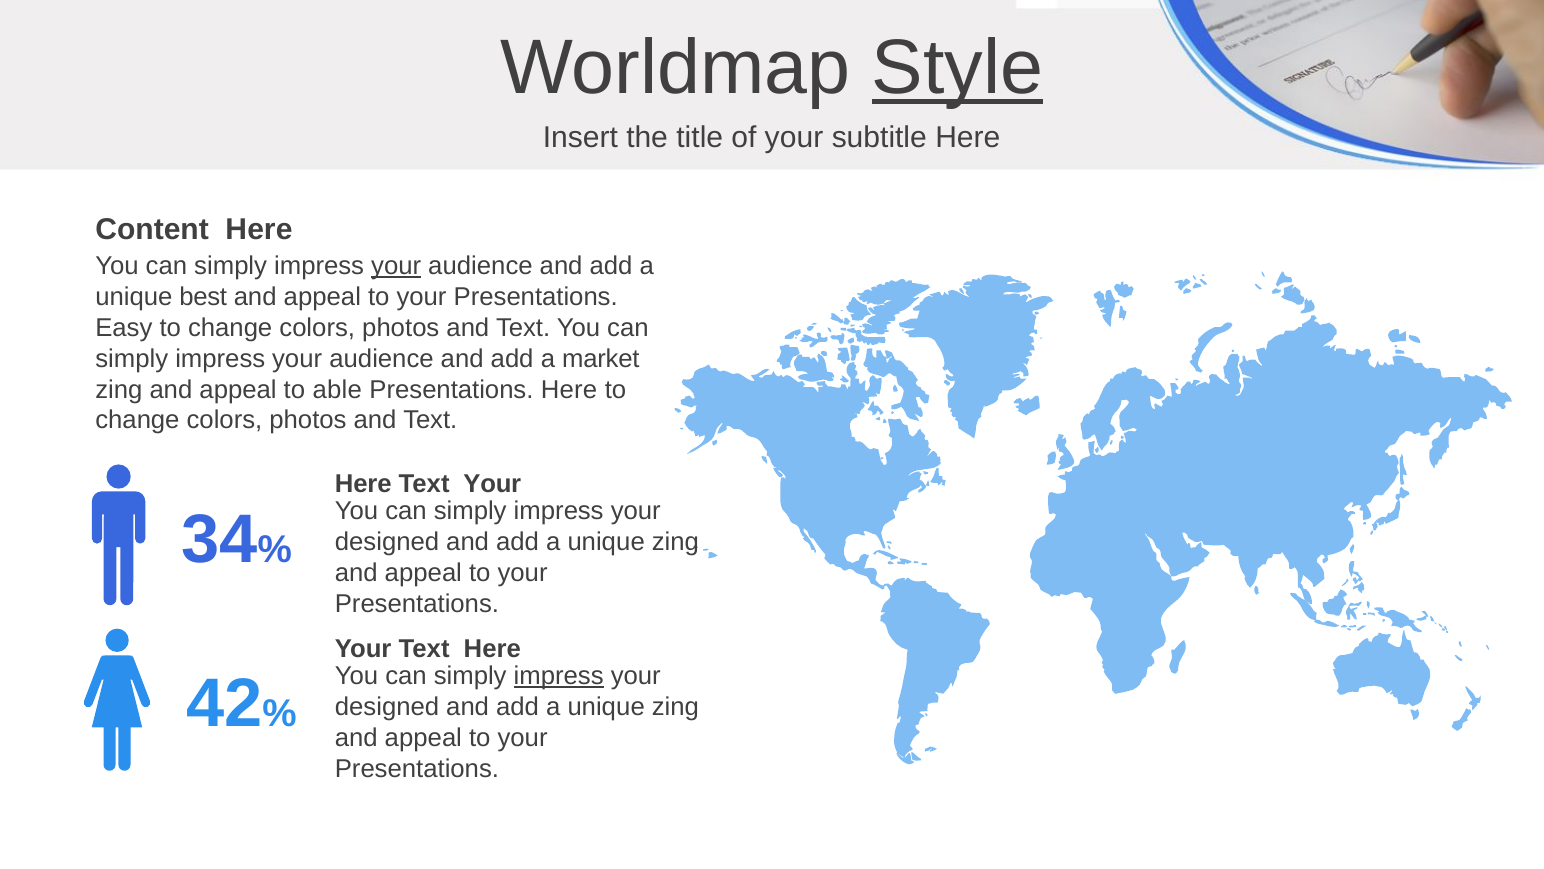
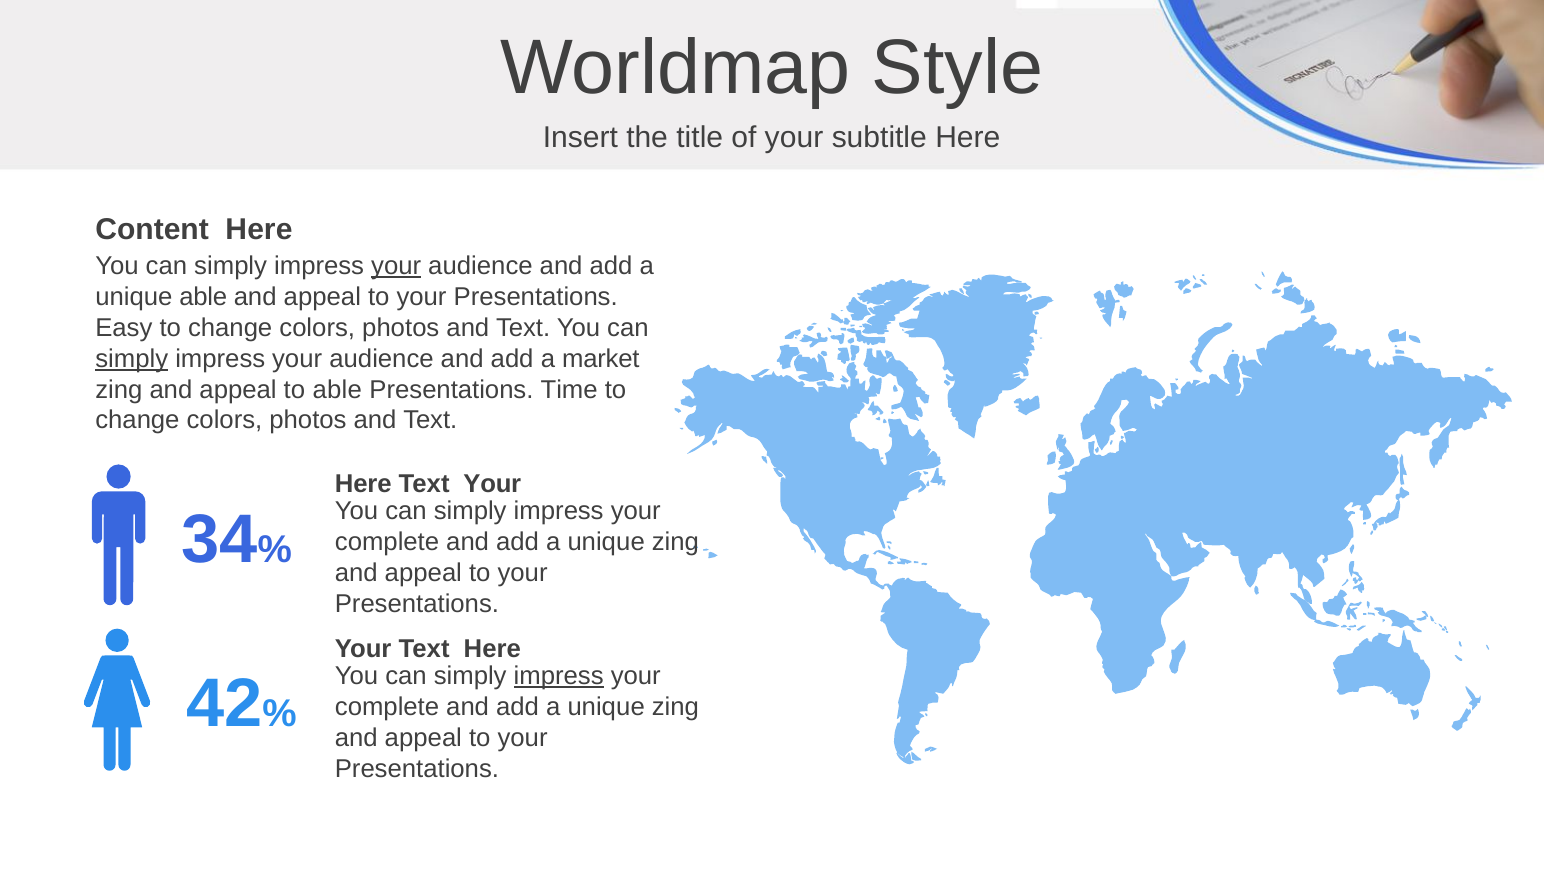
Style underline: present -> none (957, 68)
unique best: best -> able (203, 297)
simply underline: none -> present (132, 358)
Here: Here -> Time (569, 389)
designed: designed -> complete (387, 542)
designed: designed -> complete (387, 707)
